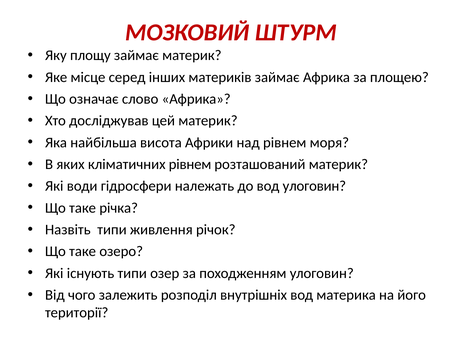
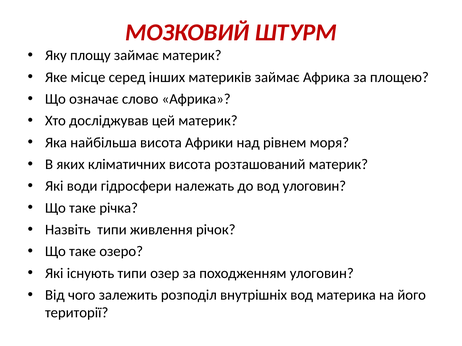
кліматичних рівнем: рівнем -> висота (190, 165)
